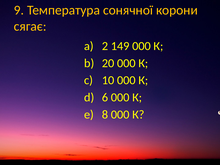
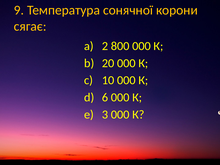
149: 149 -> 800 (120, 46)
8: 8 -> 3 (105, 114)
